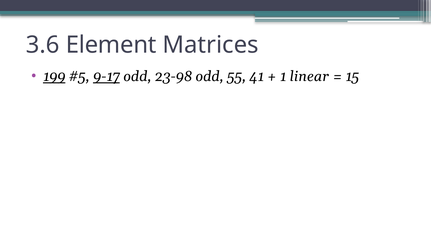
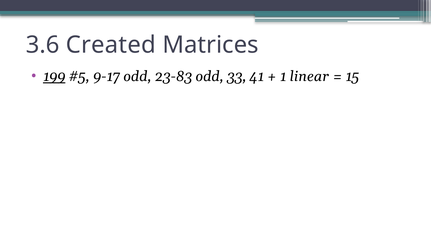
Element: Element -> Created (111, 45)
9-17 underline: present -> none (106, 76)
23-98: 23-98 -> 23-83 (174, 76)
55: 55 -> 33 (237, 76)
